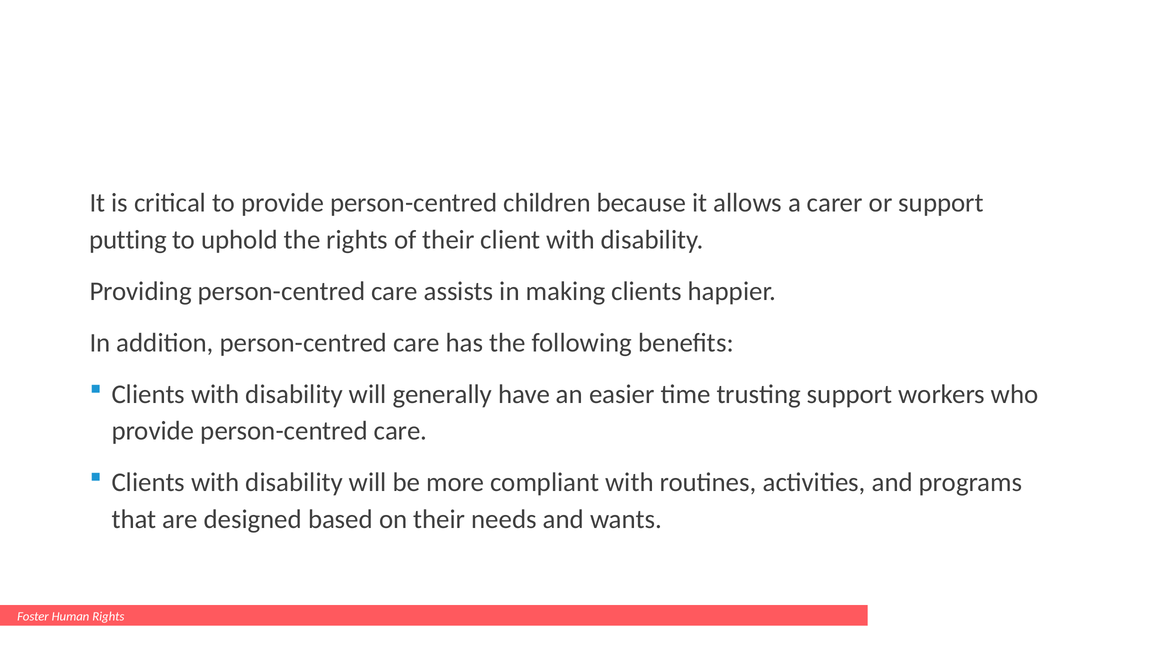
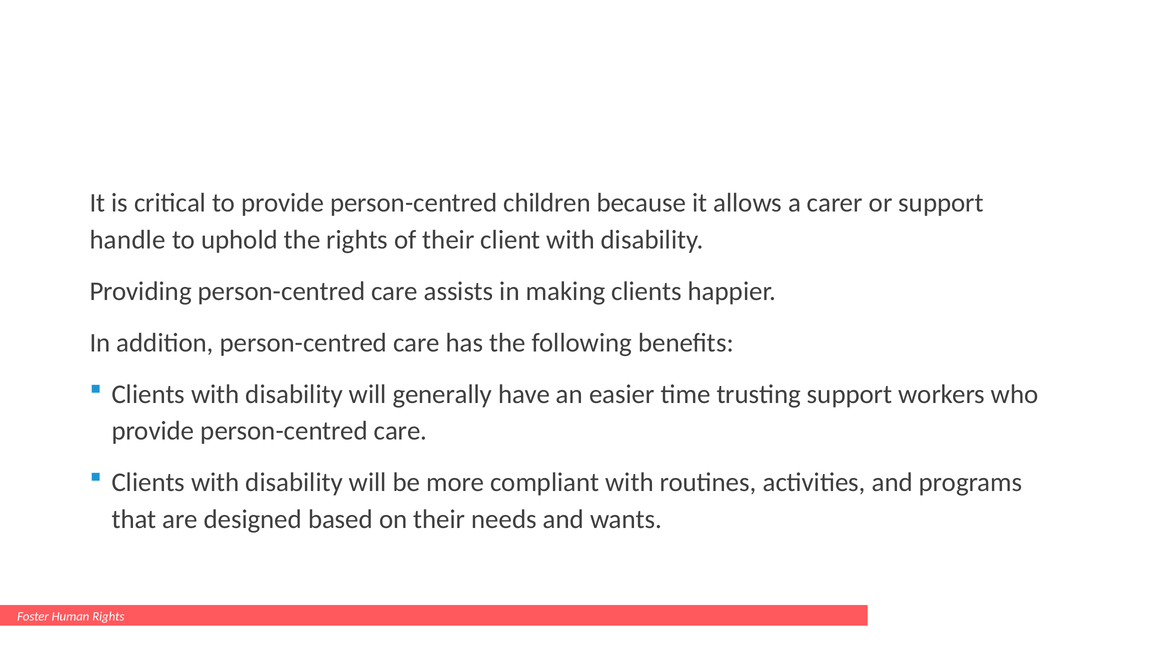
putting: putting -> handle (128, 240)
